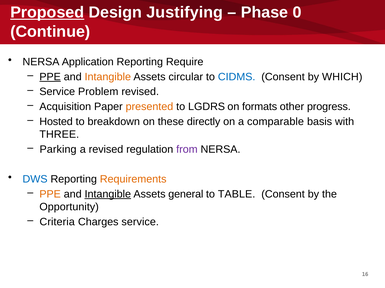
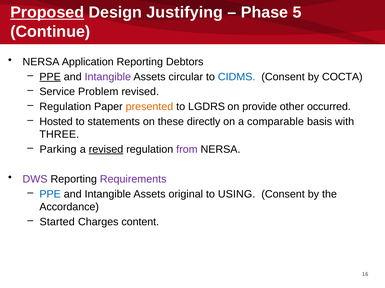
0: 0 -> 5 (297, 12)
Require: Require -> Debtors (185, 62)
Intangible colour: orange -> purple (108, 77)
WHICH: WHICH -> COCTA (342, 77)
Acquisition: Acquisition -> Regulation (65, 107)
formats: formats -> provide (260, 107)
progress: progress -> occurred (329, 107)
breakdown: breakdown -> statements (114, 122)
revised underline: none -> present (106, 150)
DWS colour: blue -> purple (35, 180)
Requirements colour: orange -> purple (133, 180)
PPE colour: orange -> blue (50, 195)
Intangible underline: present -> none (108, 195)
general: general -> original (186, 195)
TABLE: TABLE -> USING (237, 195)
Opportunity: Opportunity -> Accordance (69, 207)
Criteria: Criteria -> Started (57, 222)
Charges service: service -> content (140, 222)
